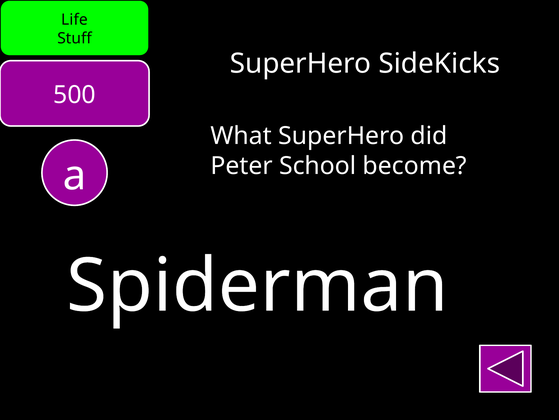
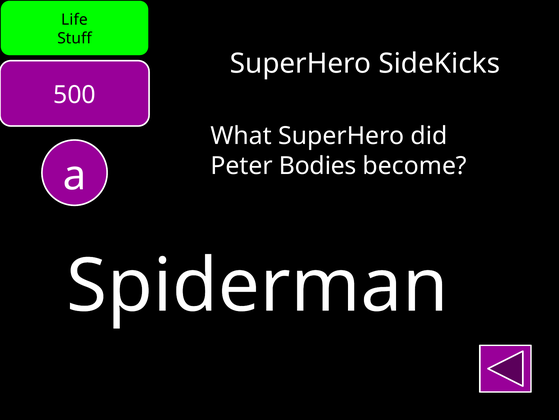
School: School -> Bodies (318, 166)
